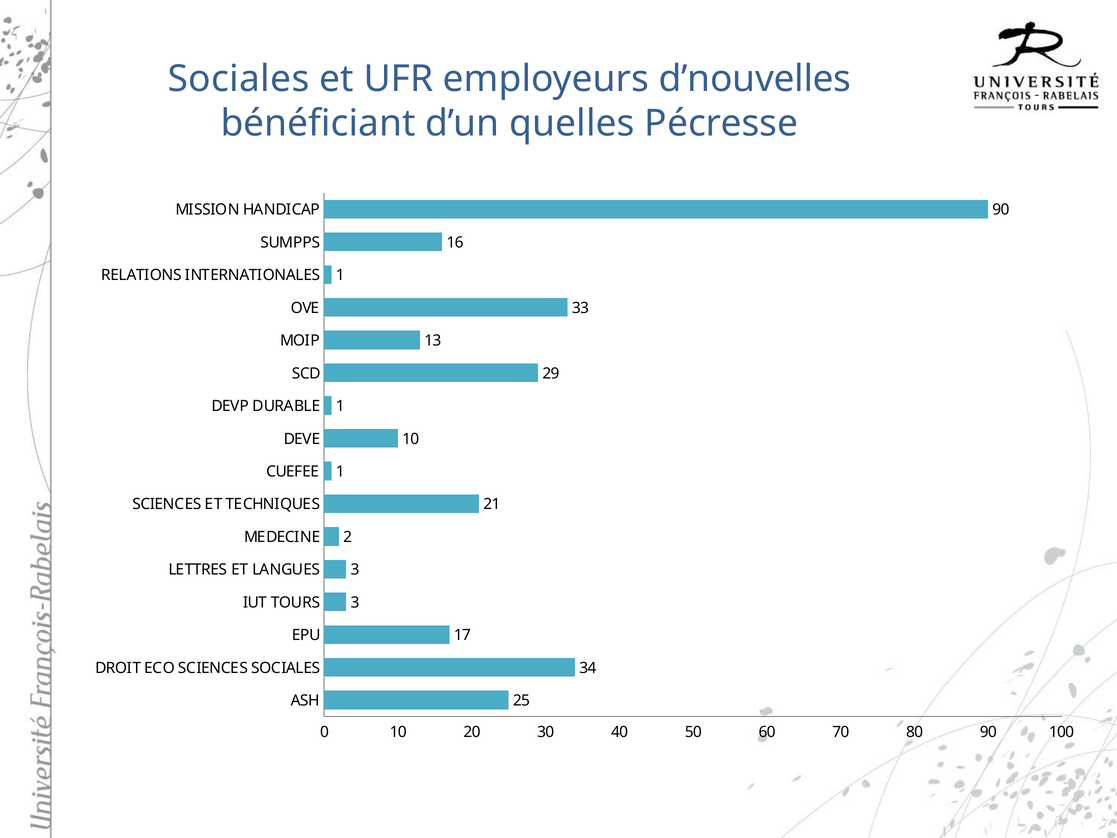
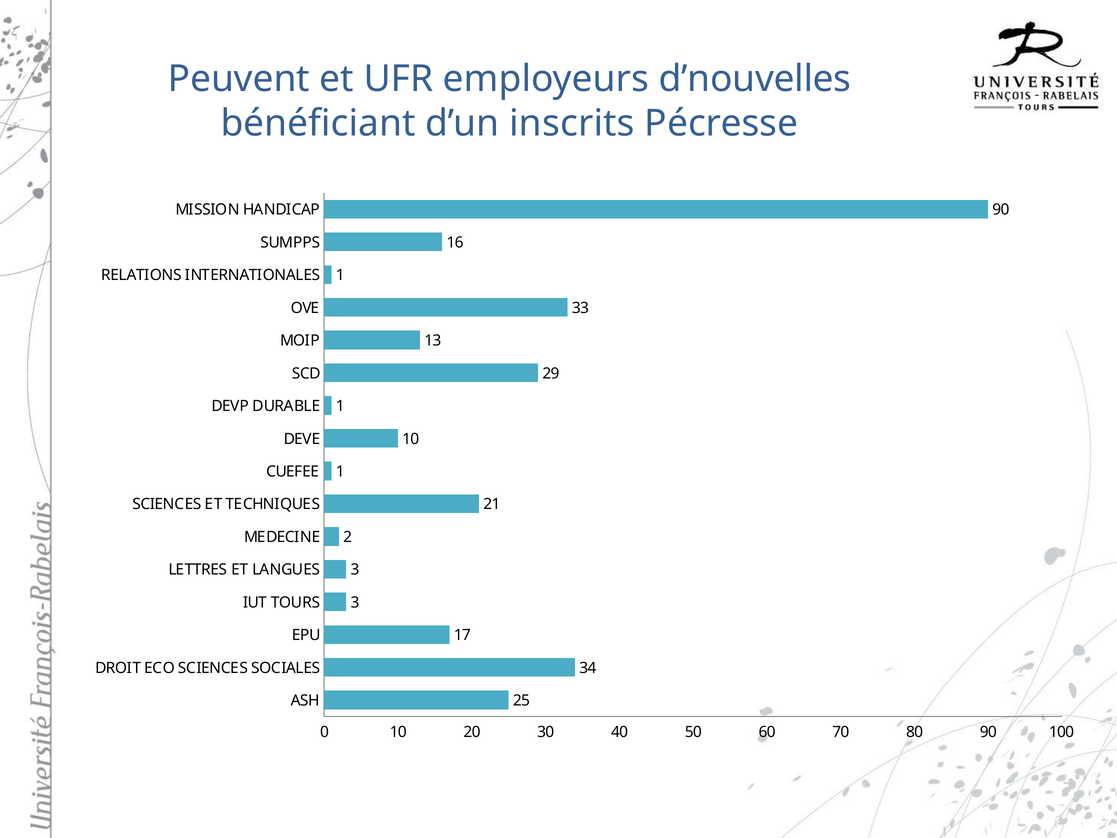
Sociales: Sociales -> Peuvent (239, 79)
quelles: quelles -> inscrits (572, 124)
